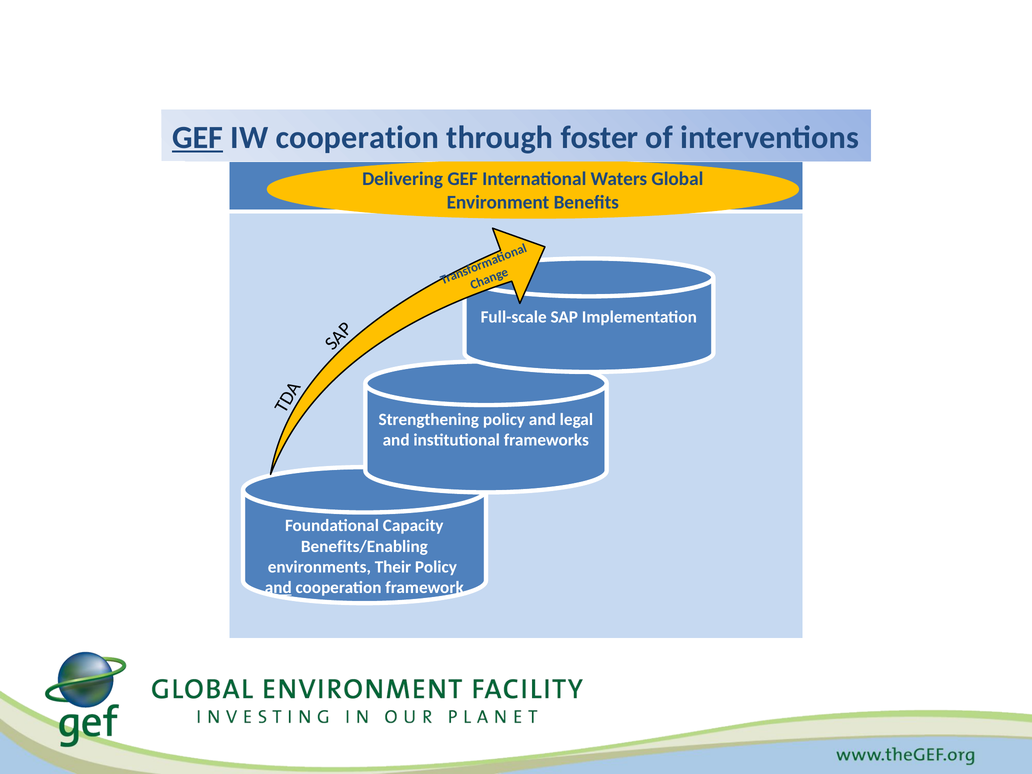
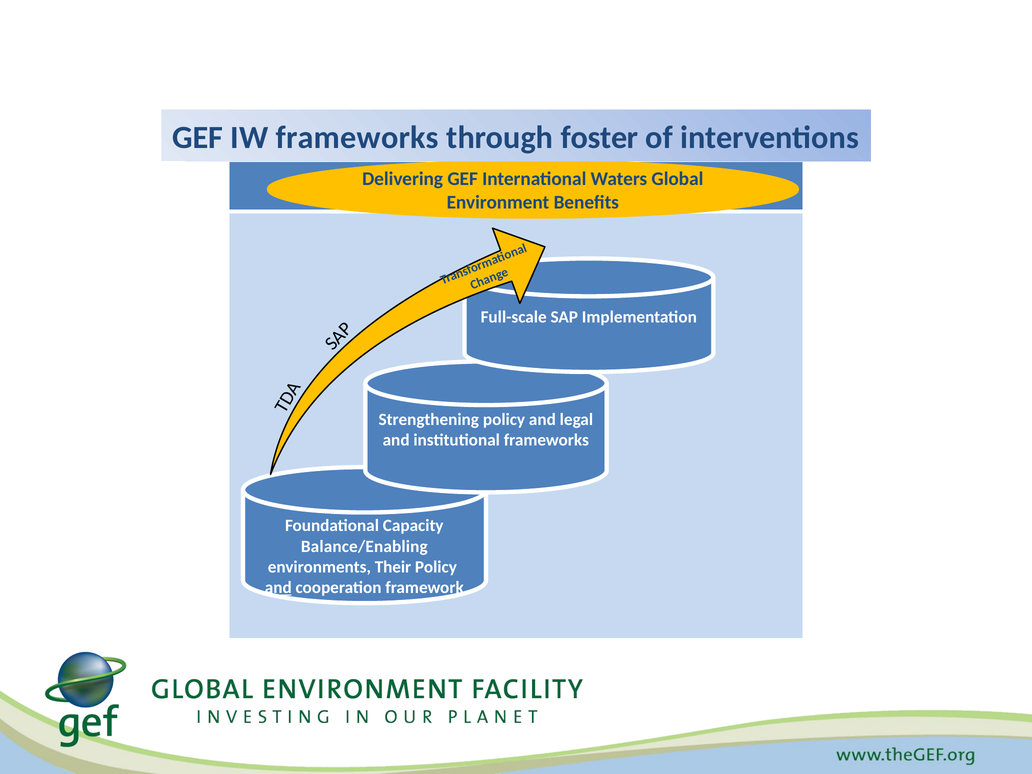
GEF underline: present -> none (198, 138)
IW cooperation: cooperation -> frameworks (357, 138)
Benefits/Enabling: Benefits/Enabling -> Balance/Enabling (364, 546)
